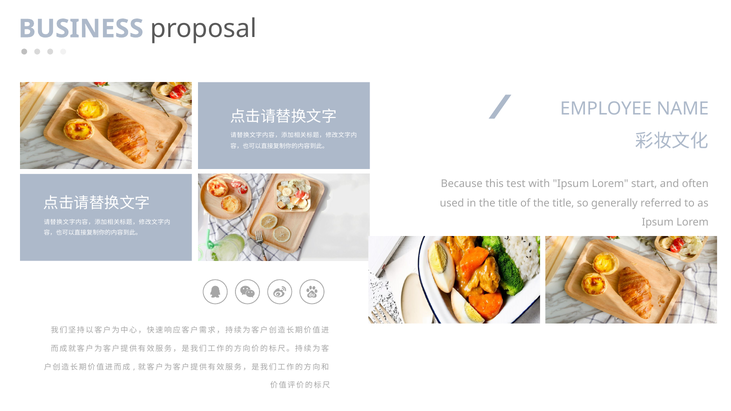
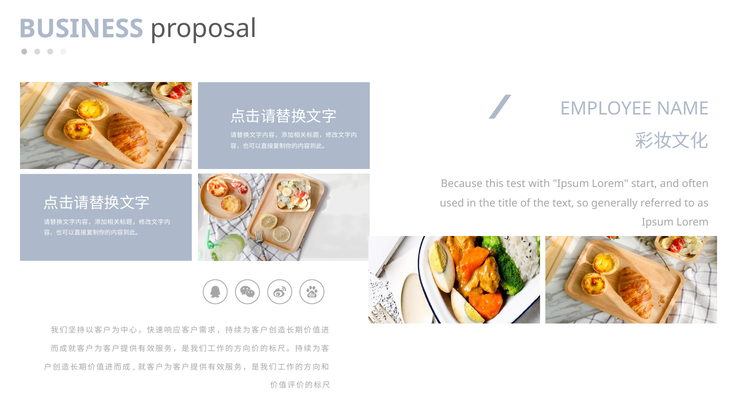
of the title: title -> text (563, 203)
